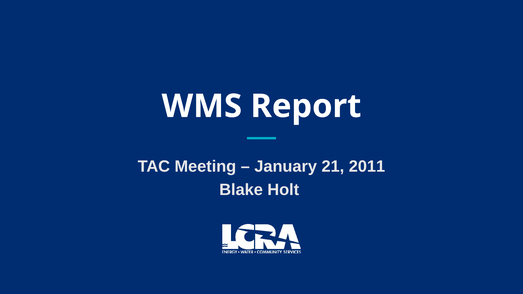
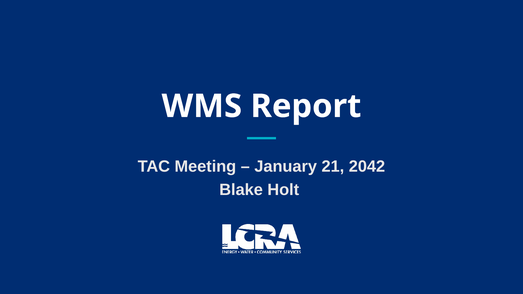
2011: 2011 -> 2042 (367, 167)
